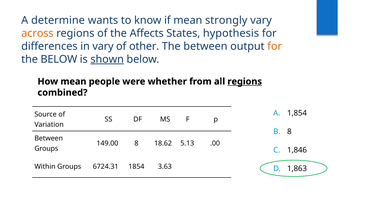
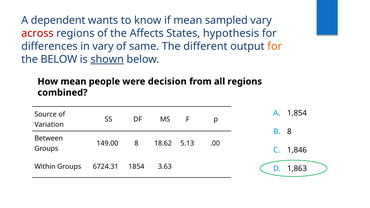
determine: determine -> dependent (58, 20)
strongly: strongly -> sampled (226, 20)
across colour: orange -> red (37, 33)
other: other -> same (144, 46)
The between: between -> different (205, 46)
whether: whether -> decision (167, 82)
regions underline: present -> none (245, 82)
